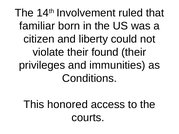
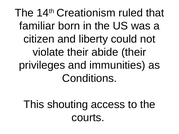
Involvement: Involvement -> Creationism (86, 13)
found: found -> abide (105, 52)
honored: honored -> shouting (68, 105)
